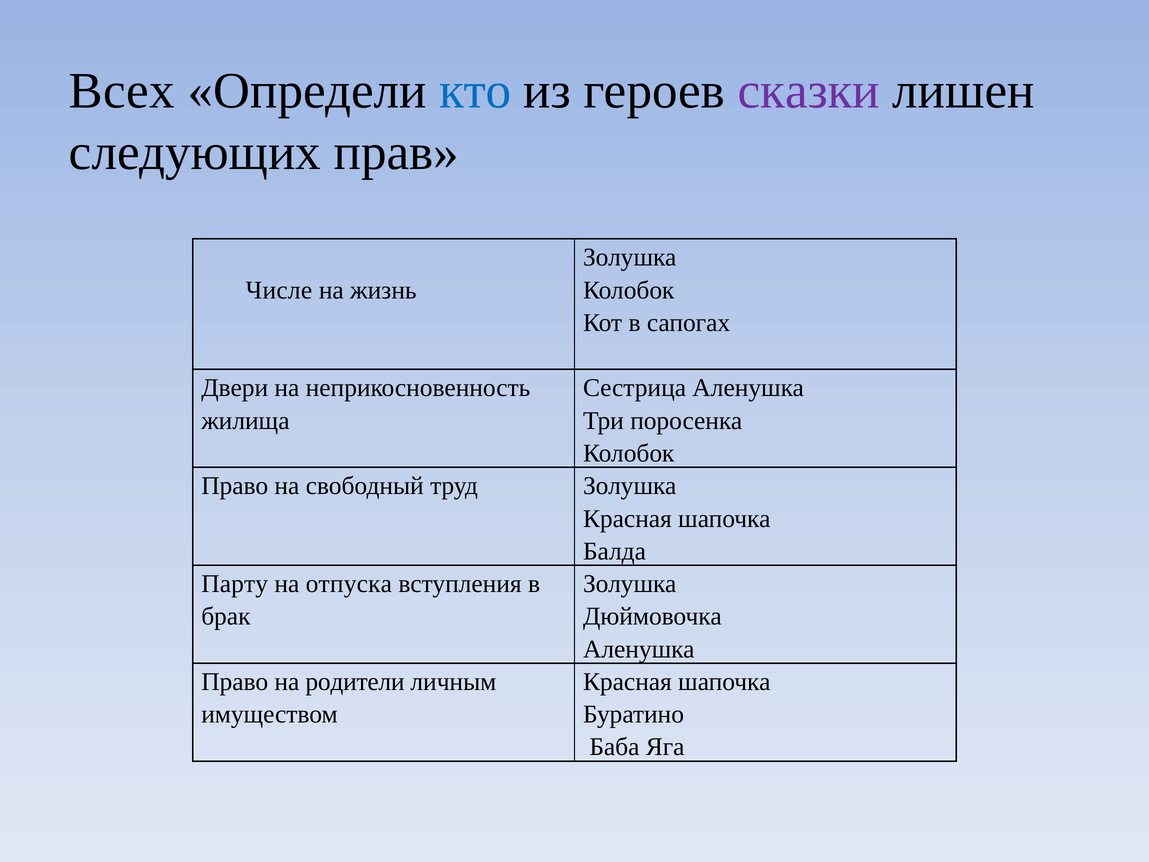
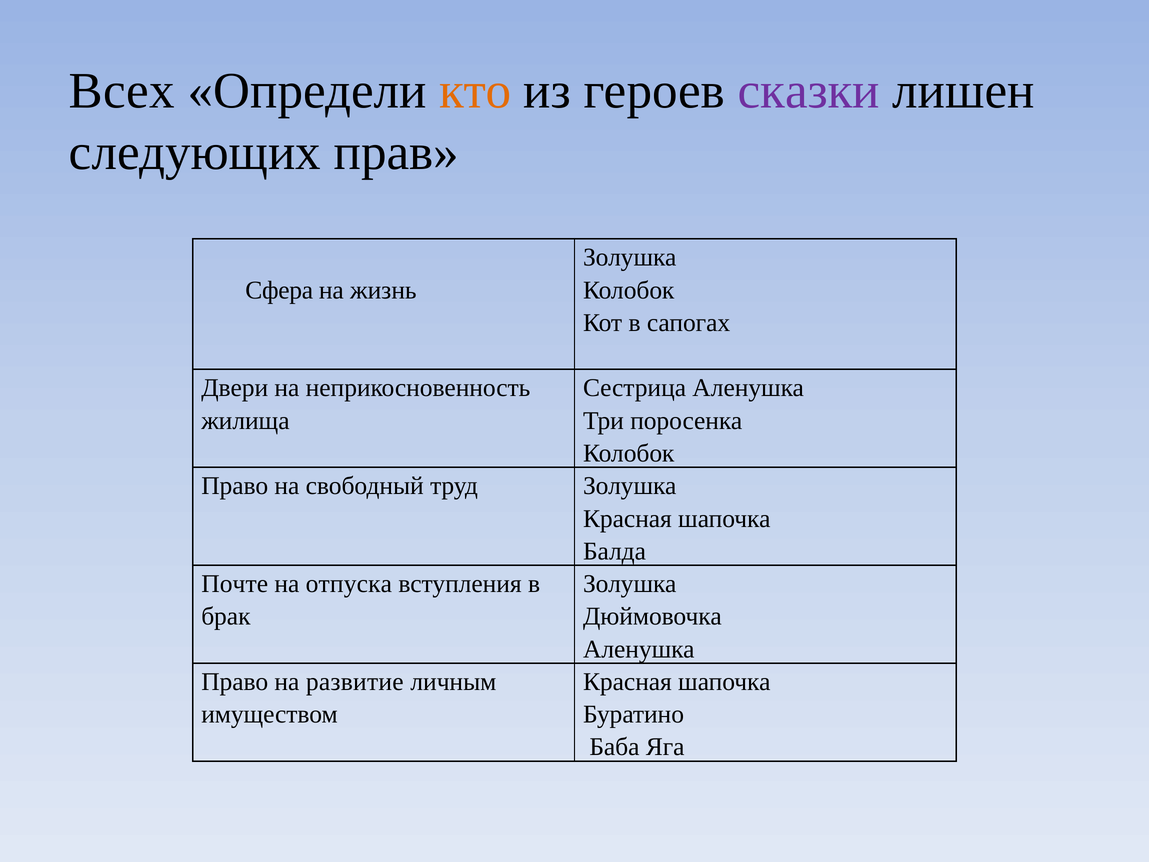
кто colour: blue -> orange (475, 91)
Числе: Числе -> Сфера (279, 290)
Парту: Парту -> Почте (235, 584)
родители: родители -> развитие (355, 682)
